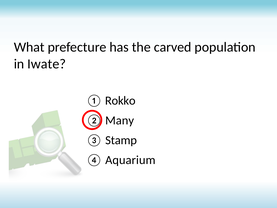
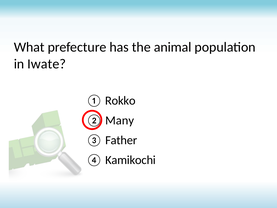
carved: carved -> animal (173, 47)
Stamp: Stamp -> Father (121, 140)
Aquarium: Aquarium -> Kamikochi (130, 160)
